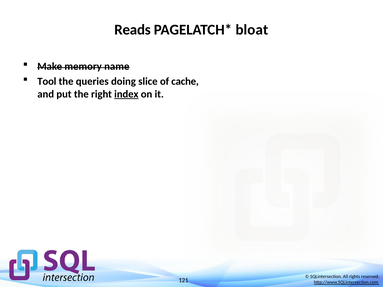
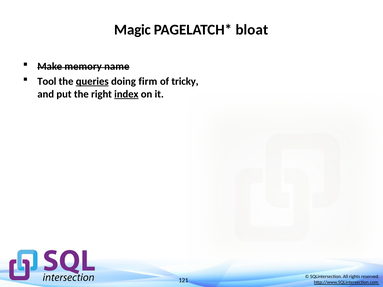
Reads: Reads -> Magic (133, 30)
queries underline: none -> present (92, 81)
slice: slice -> firm (148, 81)
cache: cache -> tricky (185, 81)
